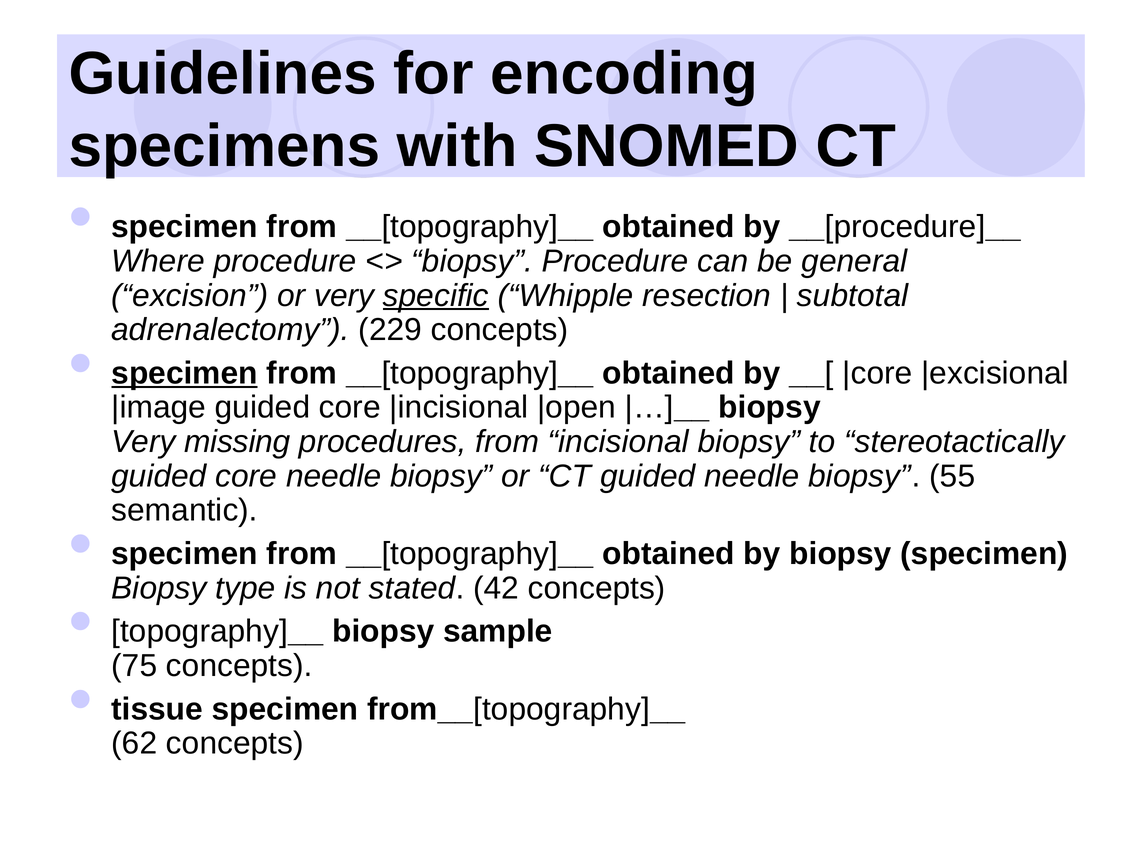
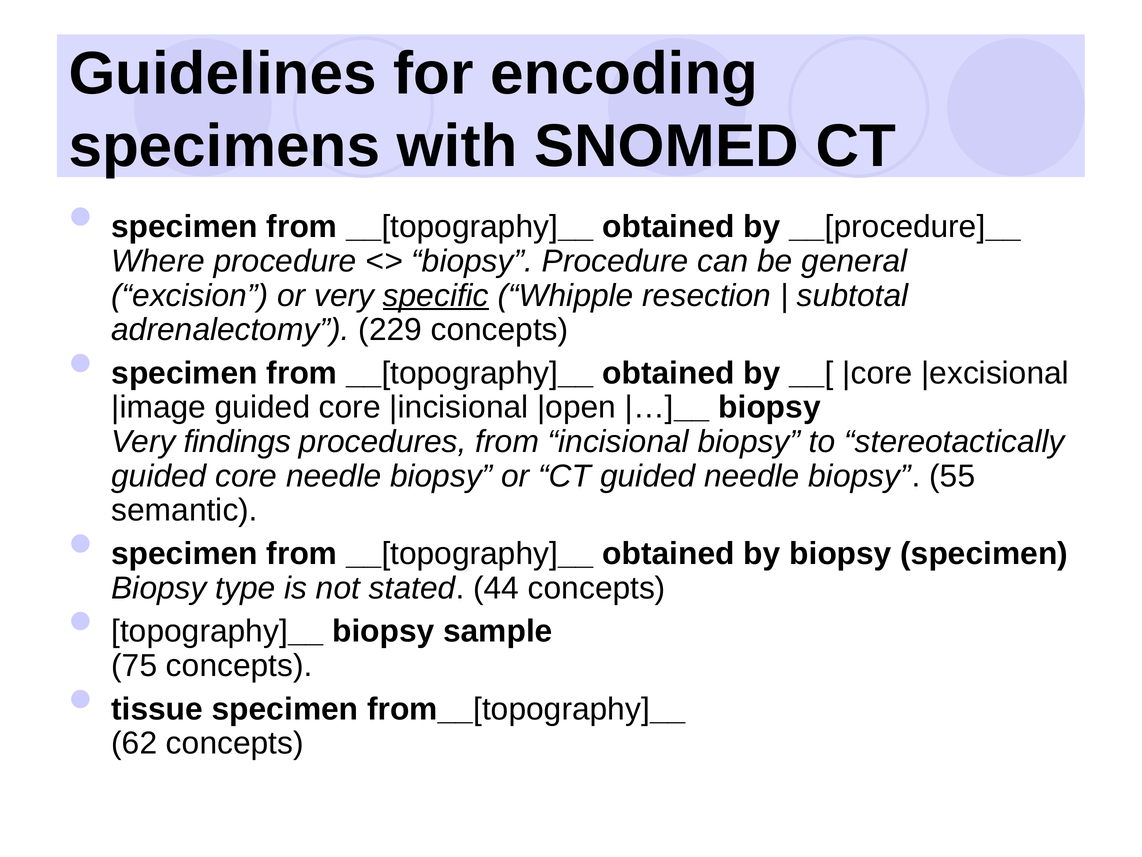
specimen underline: present -> none (185, 373)
missing: missing -> findings (237, 442)
42: 42 -> 44 (496, 588)
